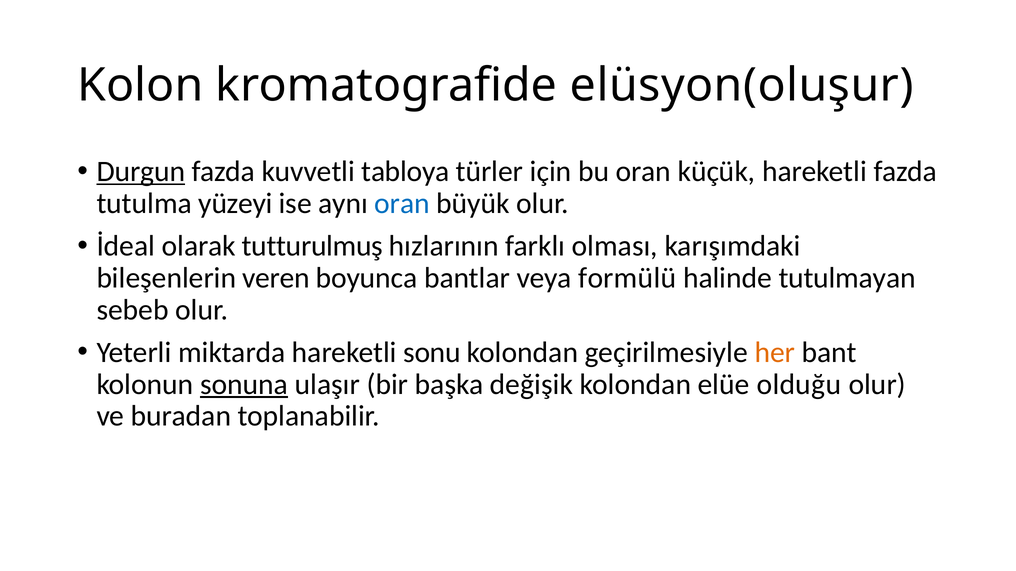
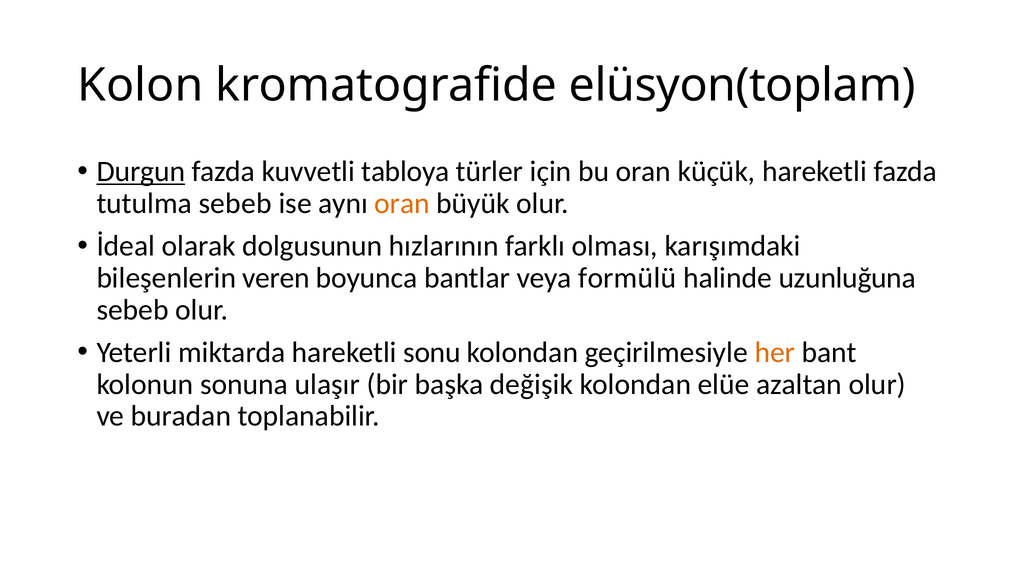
elüsyon(oluşur: elüsyon(oluşur -> elüsyon(toplam (742, 85)
tutulma yüzeyi: yüzeyi -> sebeb (235, 204)
oran colour: blue -> orange (402, 204)
tutturulmuş: tutturulmuş -> dolgusunun (312, 246)
tutulmayan: tutulmayan -> uzunluğuna (847, 278)
sonuna underline: present -> none (244, 385)
olduğu: olduğu -> azaltan (799, 385)
